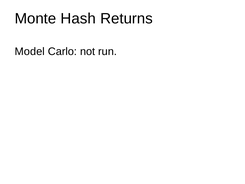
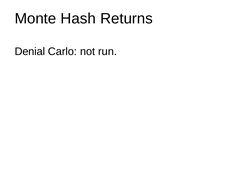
Model: Model -> Denial (30, 51)
